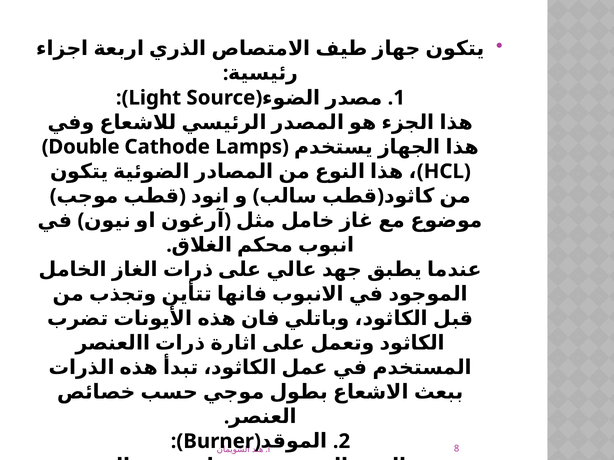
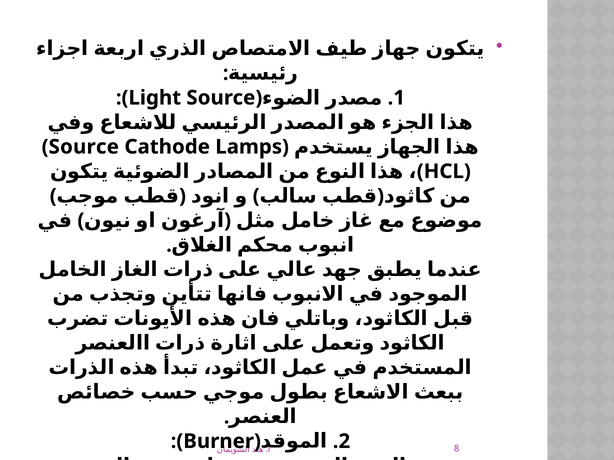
Double: Double -> Source (84, 147)
